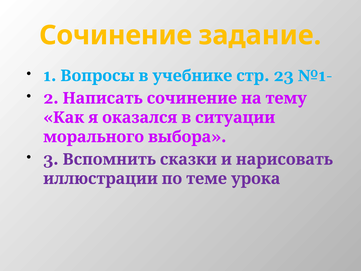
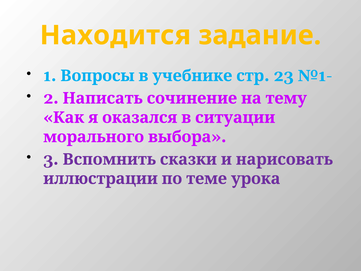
Сочинение: Сочинение -> Находится (115, 35)
